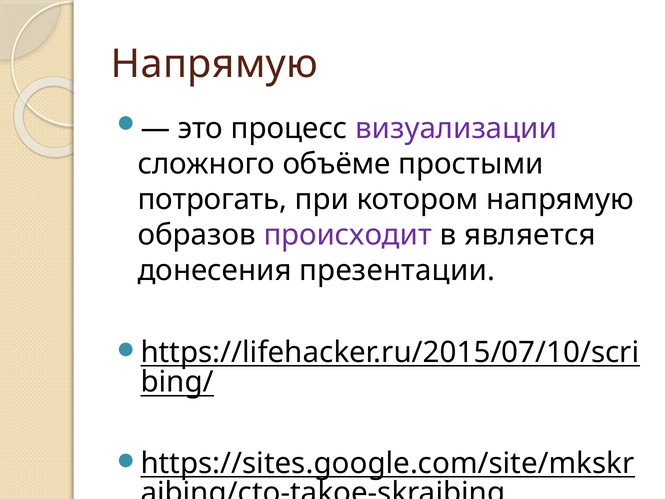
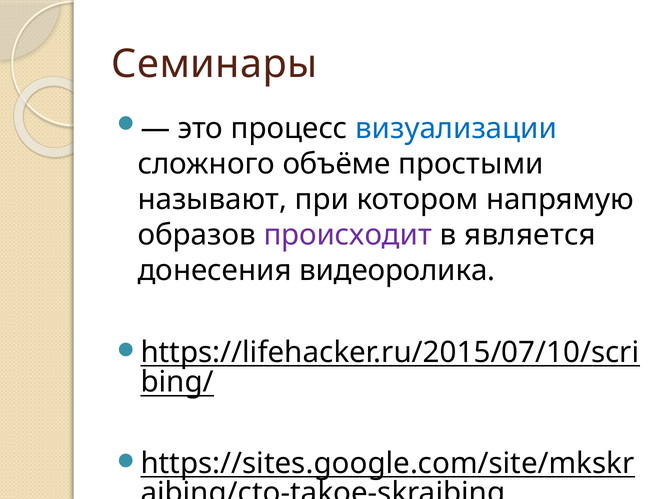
Напрямую: Напрямую -> Семинары (214, 64)
визуализации colour: purple -> blue (456, 128)
потрогать: потрогать -> называют (212, 199)
презентации: презентации -> видеоролика (397, 270)
